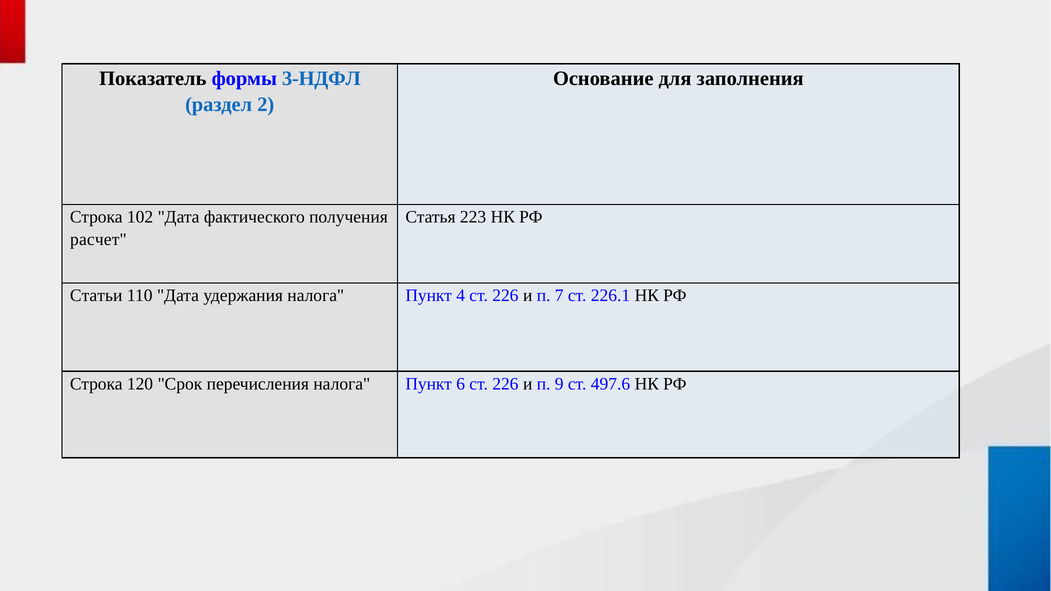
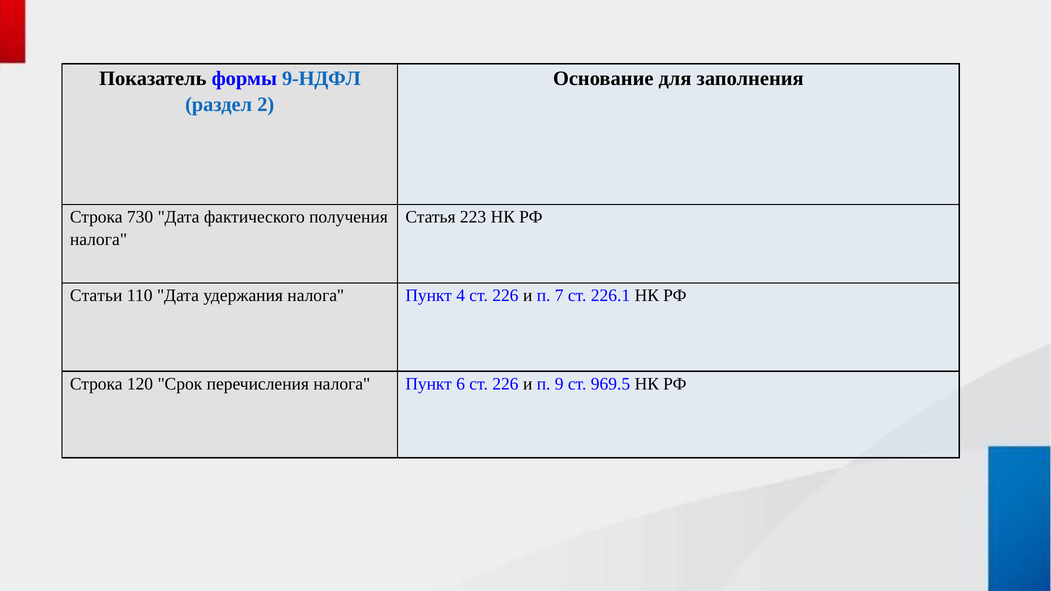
3-НДФЛ: 3-НДФЛ -> 9-НДФЛ (321, 79)
102: 102 -> 730 (140, 217)
расчет: расчет -> налога (98, 240)
497.6: 497.6 -> 969.5 (610, 384)
